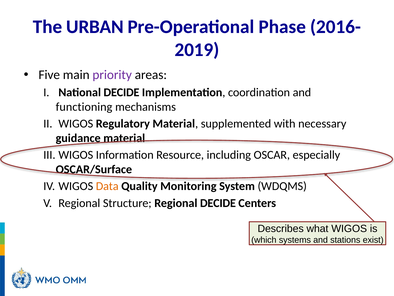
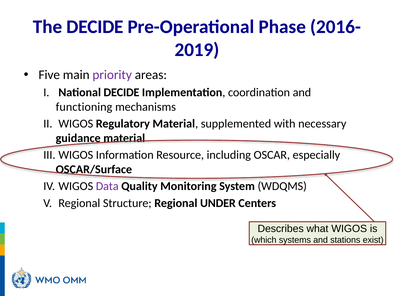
The URBAN: URBAN -> DECIDE (95, 27)
Data colour: orange -> purple (107, 186)
Regional DECIDE: DECIDE -> UNDER (218, 203)
